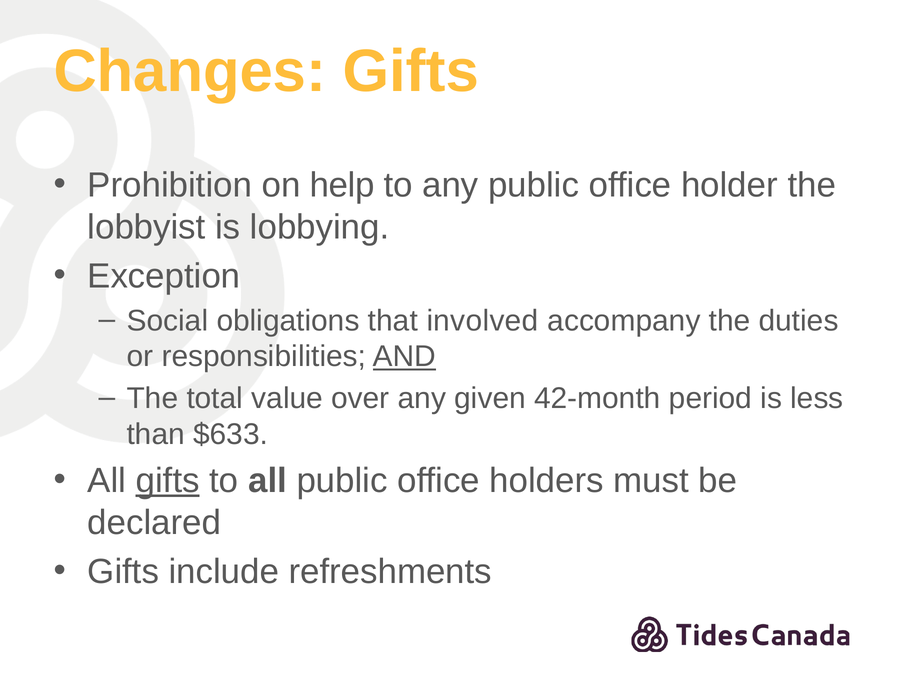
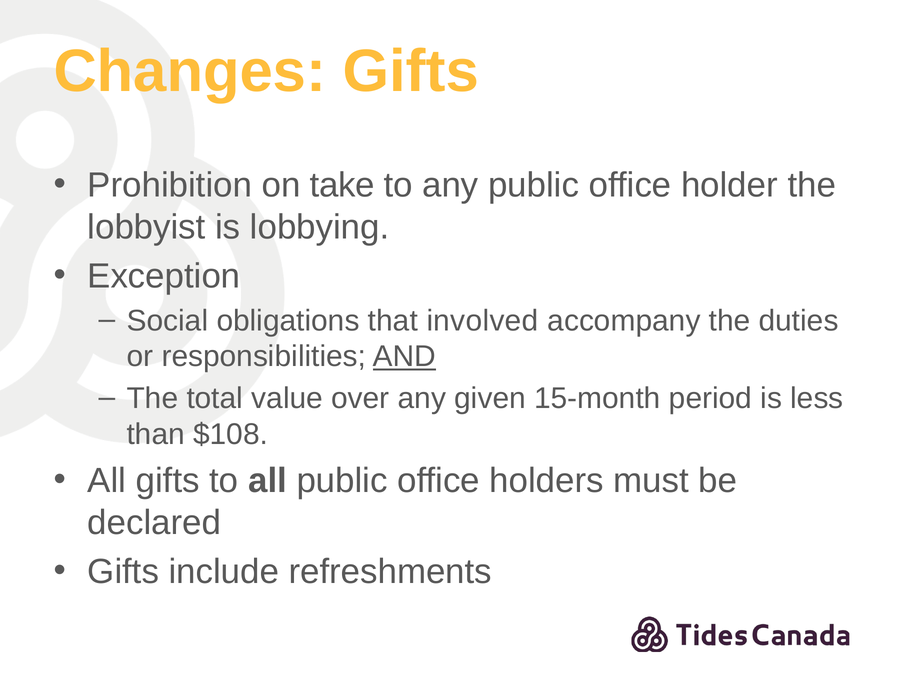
help: help -> take (342, 185)
42-month: 42-month -> 15-month (597, 398)
$633: $633 -> $108 (231, 434)
gifts underline: present -> none (168, 480)
